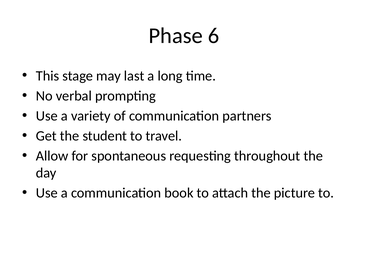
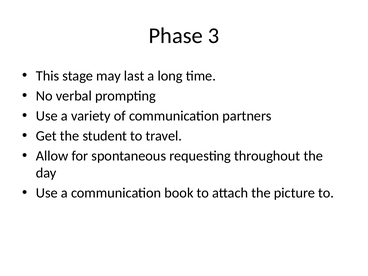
6: 6 -> 3 (214, 36)
